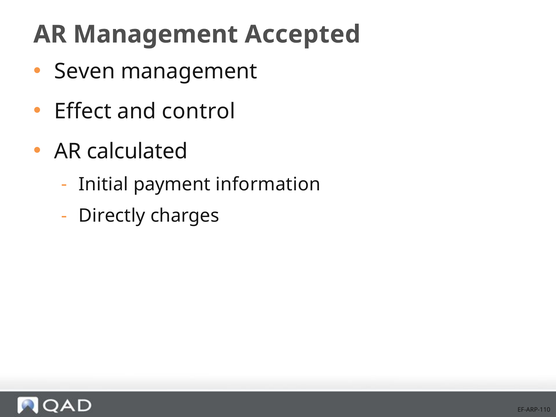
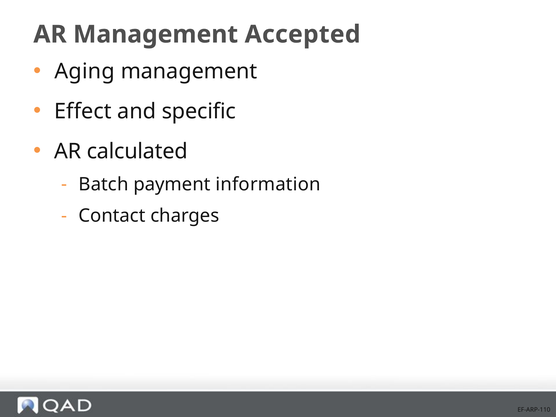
Seven: Seven -> Aging (85, 71)
control: control -> specific (199, 111)
Initial: Initial -> Batch (103, 184)
Directly: Directly -> Contact (112, 216)
